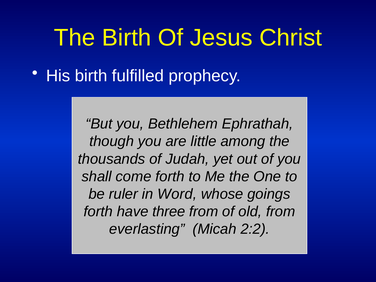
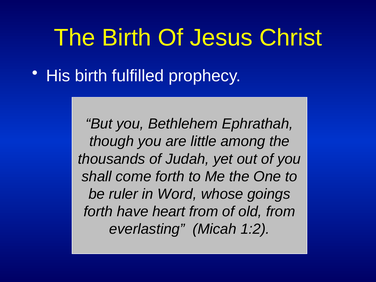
three: three -> heart (169, 212)
2:2: 2:2 -> 1:2 (255, 229)
